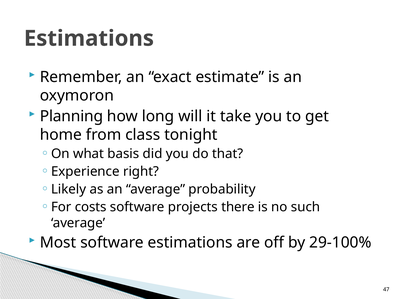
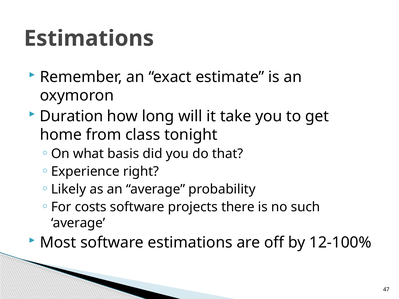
Planning: Planning -> Duration (71, 116)
29-100%: 29-100% -> 12-100% (340, 243)
